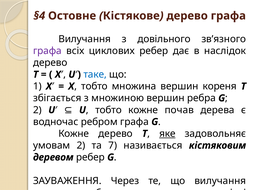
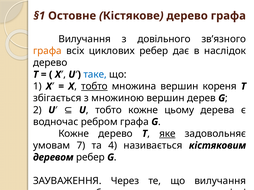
§4: §4 -> §1 (39, 16)
графа colour: purple -> orange (47, 51)
тобто underline: none -> present (94, 87)
вершин ребра: ребра -> дерев (201, 98)
почав: почав -> цьому (179, 110)
умовам 2: 2 -> 7 (81, 146)
7: 7 -> 4 (113, 146)
